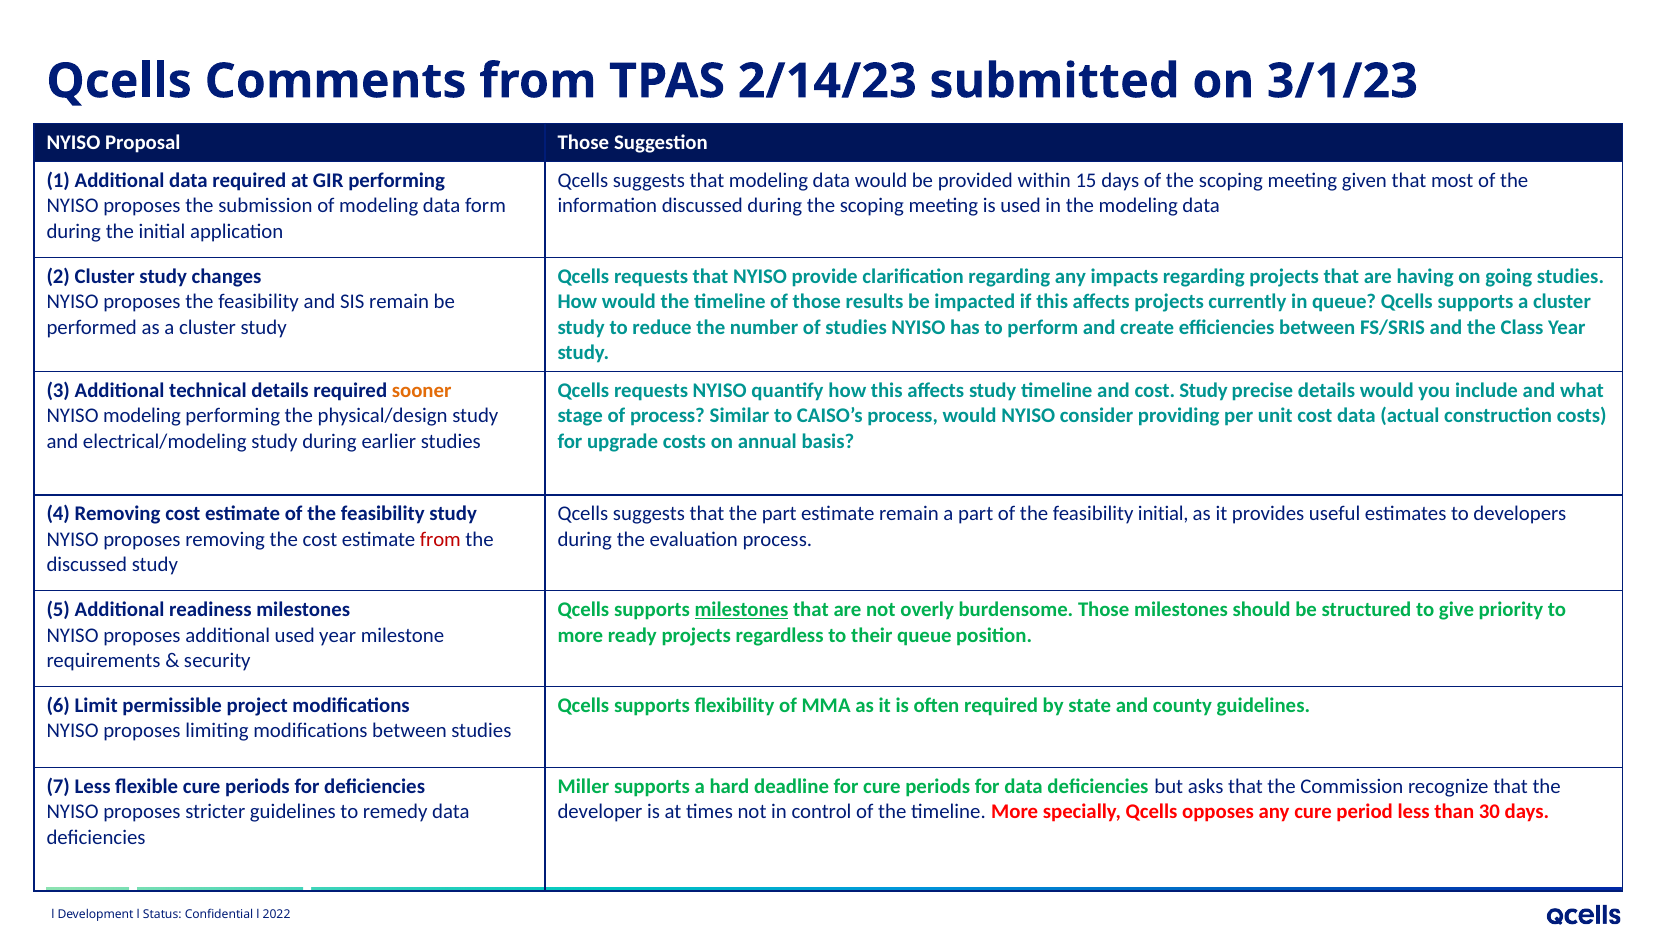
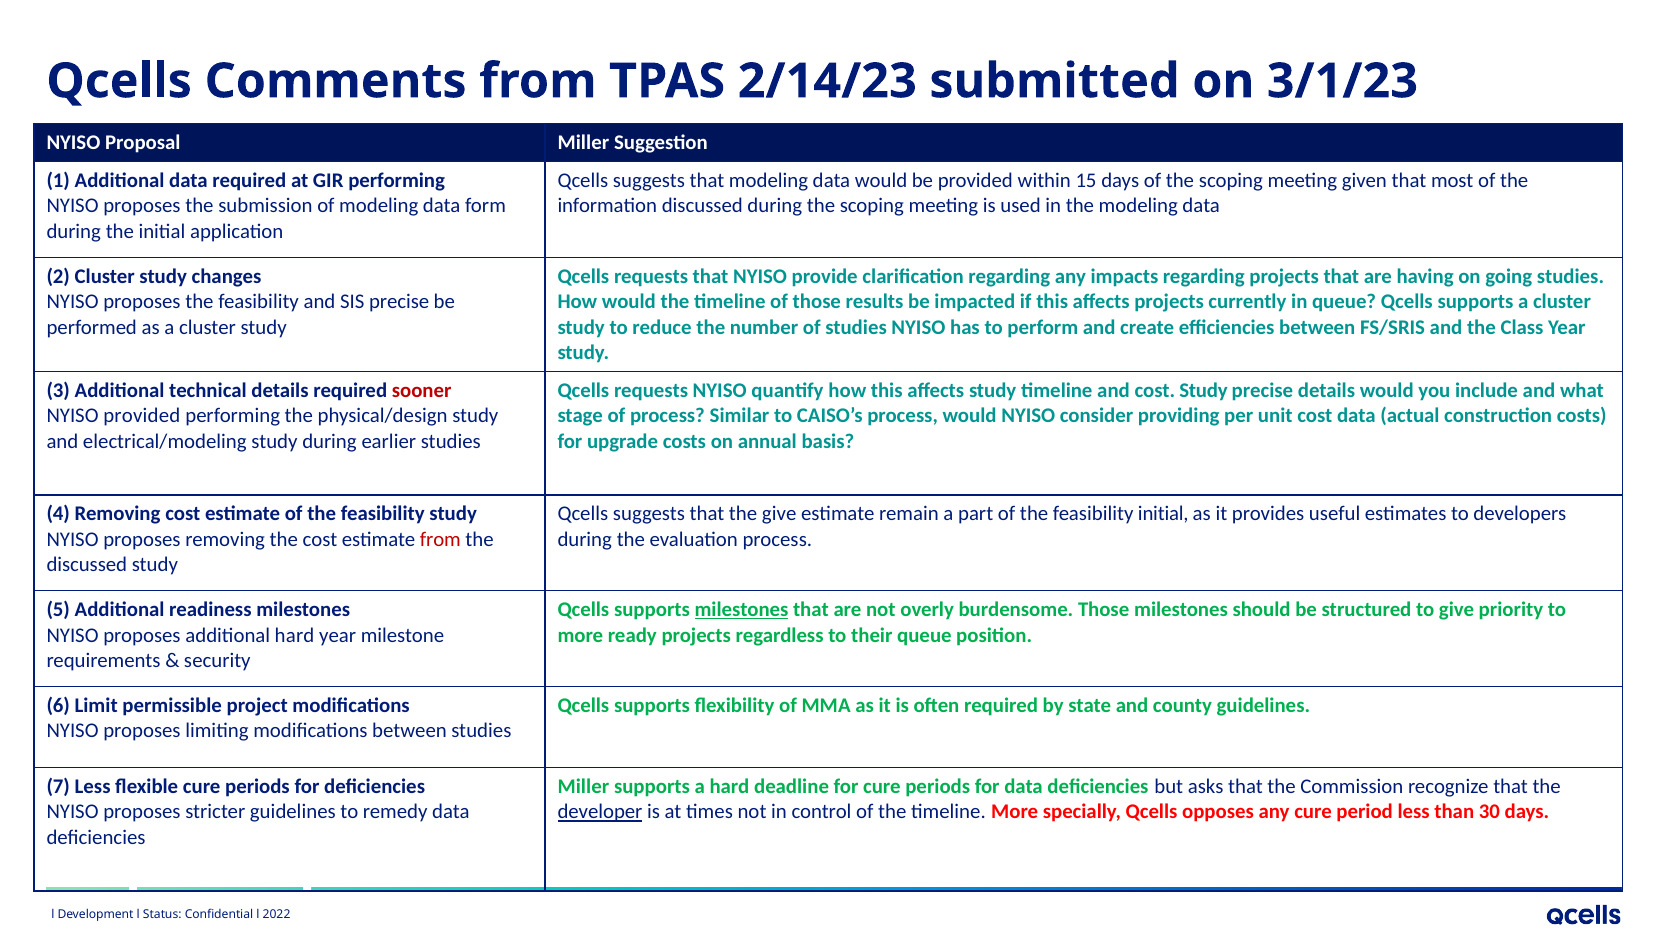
Proposal Those: Those -> Miller (583, 143)
SIS remain: remain -> precise (399, 302)
sooner colour: orange -> red (422, 391)
NYISO modeling: modeling -> provided (142, 416)
the part: part -> give (779, 514)
additional used: used -> hard (295, 636)
developer underline: none -> present (600, 813)
